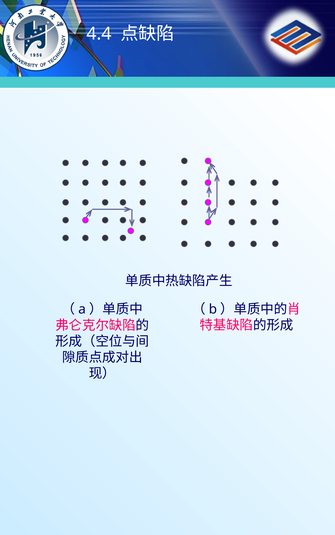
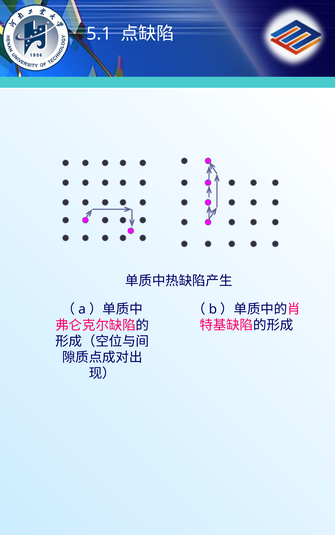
4.4: 4.4 -> 5.1 (99, 34)
